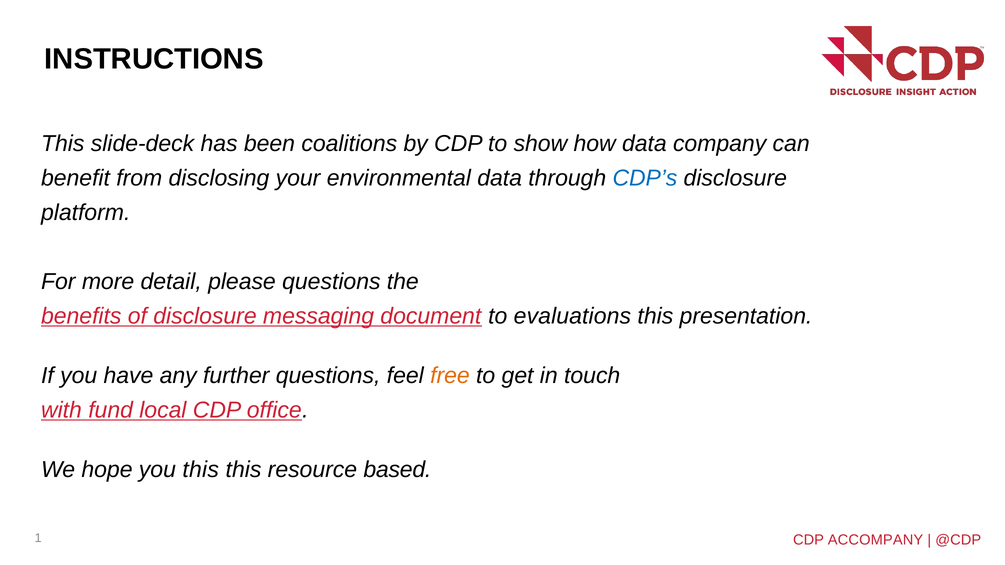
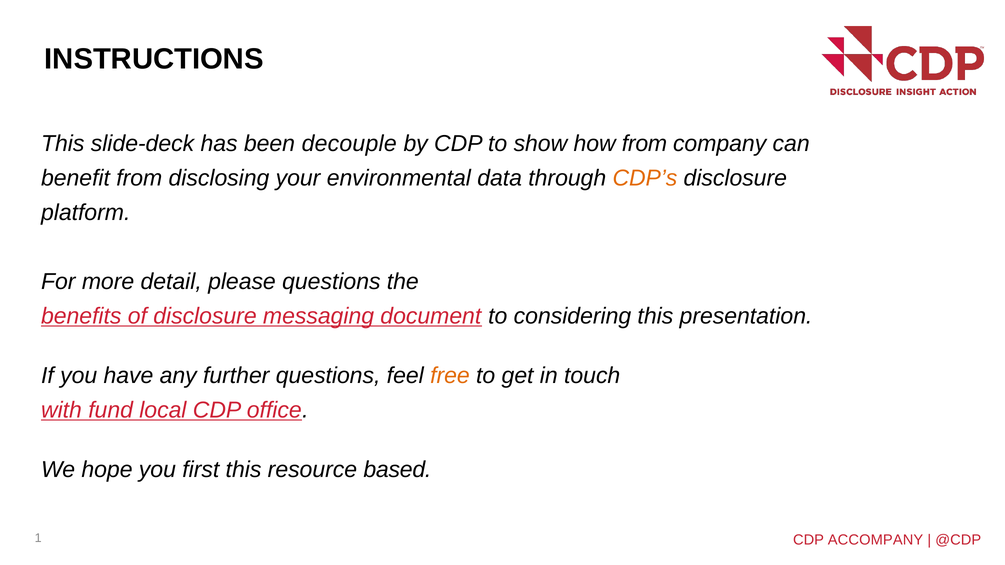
coalitions: coalitions -> decouple (349, 144)
how data: data -> from (644, 144)
CDP’s colour: blue -> orange (645, 178)
evaluations: evaluations -> considering (572, 316)
you this: this -> first (201, 470)
